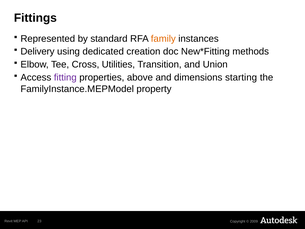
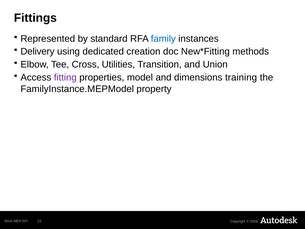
family colour: orange -> blue (163, 39)
above: above -> model (140, 77)
starting: starting -> training (241, 77)
